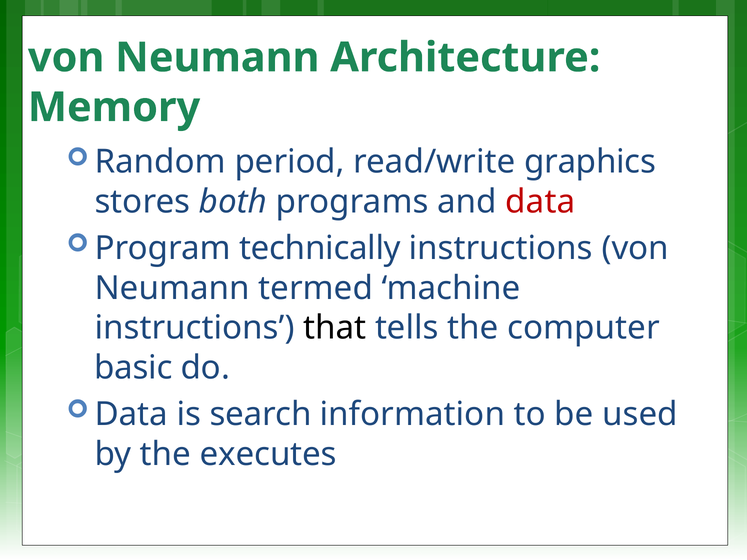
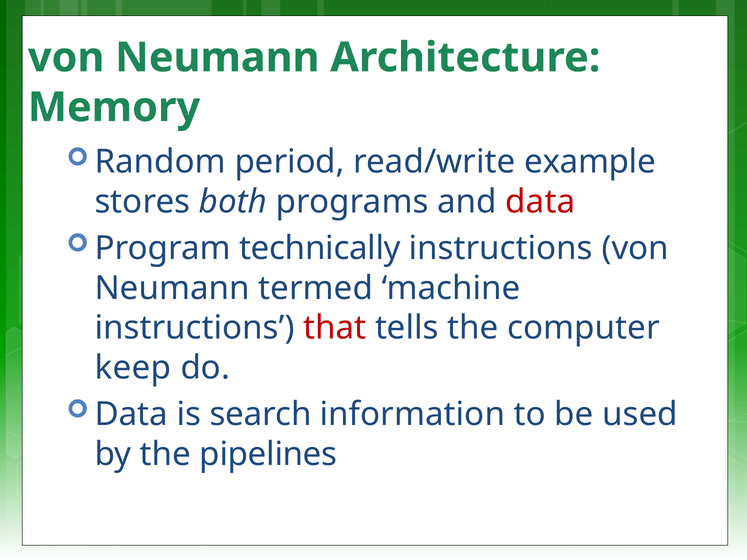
graphics: graphics -> example (590, 162)
that colour: black -> red (335, 328)
basic: basic -> keep (133, 368)
executes: executes -> pipelines (268, 454)
